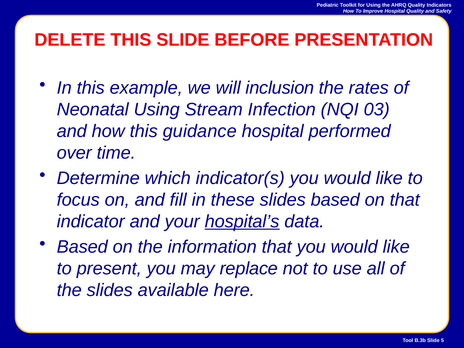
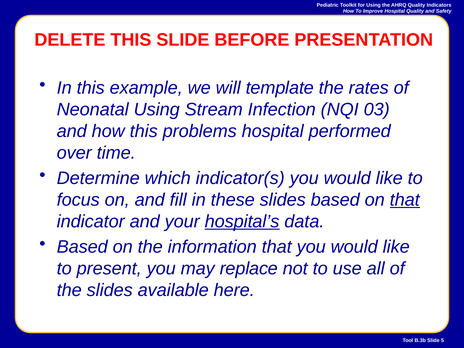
inclusion: inclusion -> template (280, 88)
guidance: guidance -> problems (200, 131)
that underline: none -> present (405, 200)
